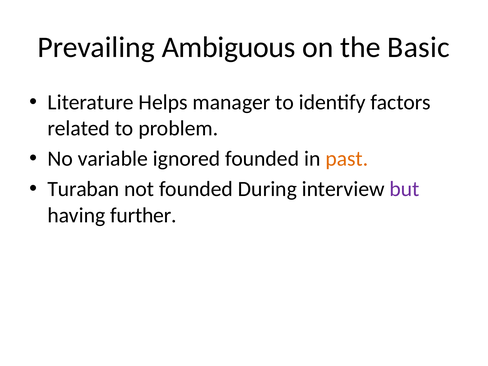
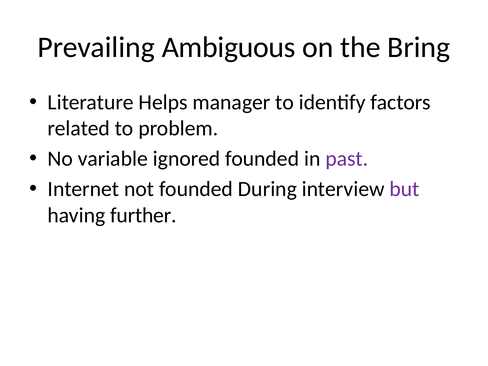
Basic: Basic -> Bring (419, 47)
past colour: orange -> purple (347, 159)
Turaban: Turaban -> Internet (83, 189)
